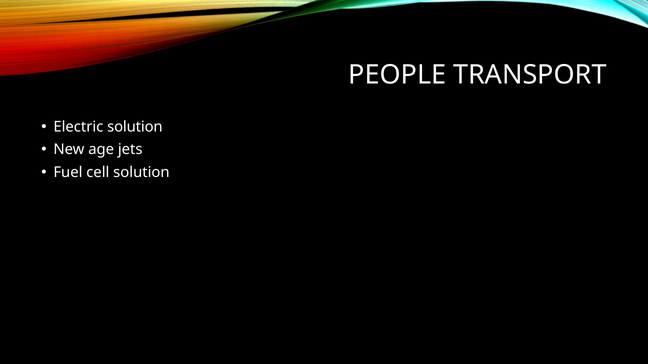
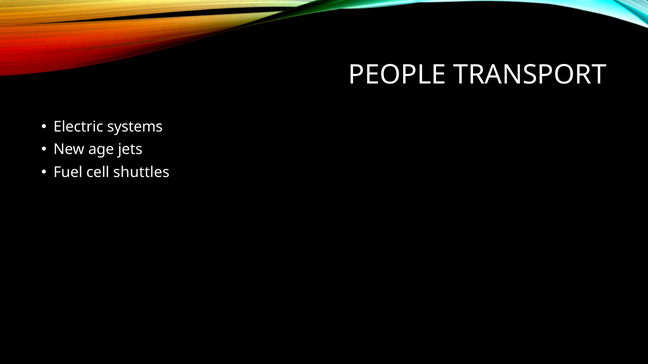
Electric solution: solution -> systems (135, 127)
cell solution: solution -> shuttles (141, 173)
